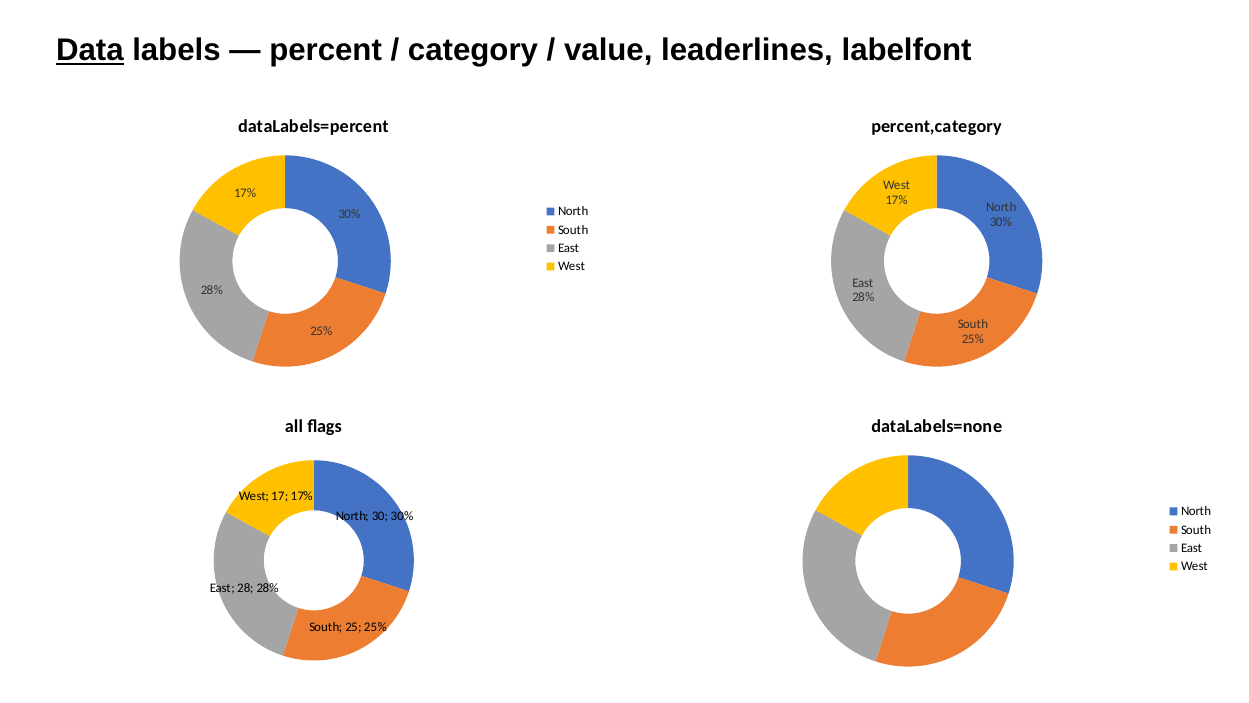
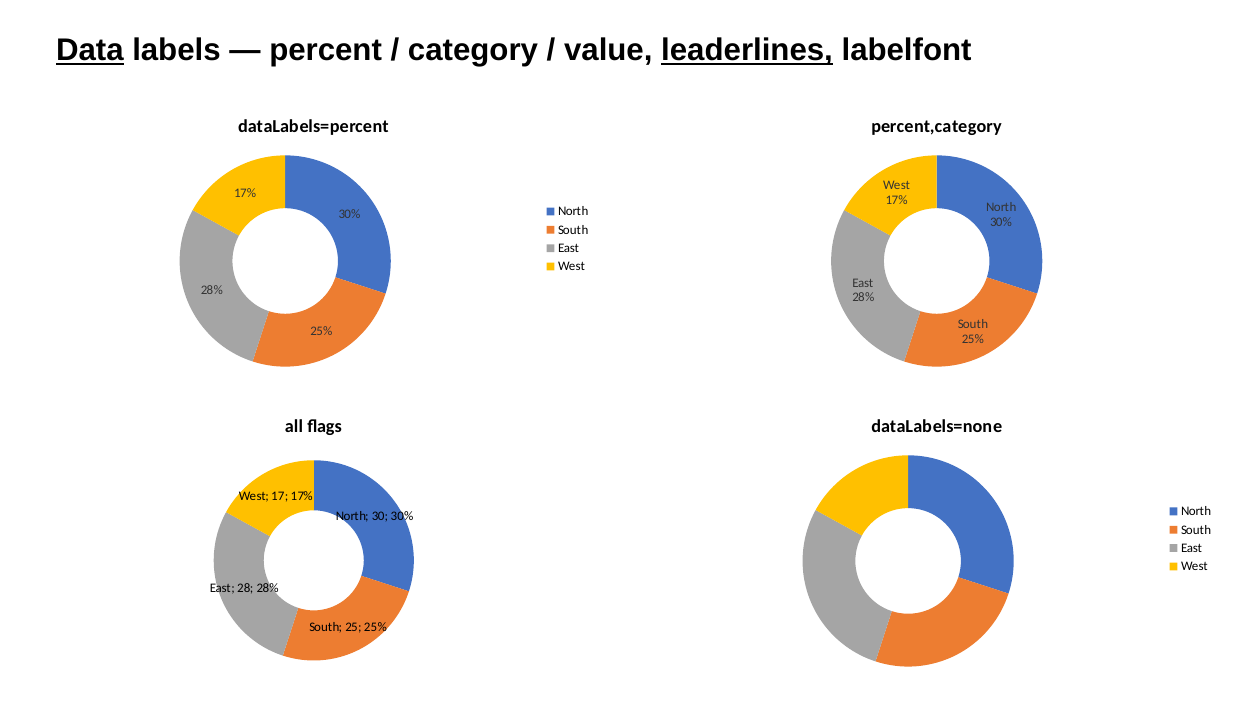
leaderlines underline: none -> present (747, 51)
